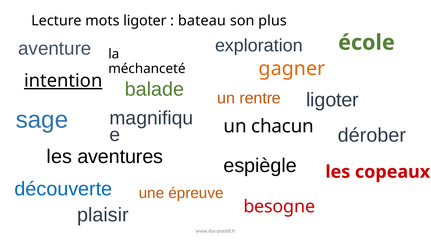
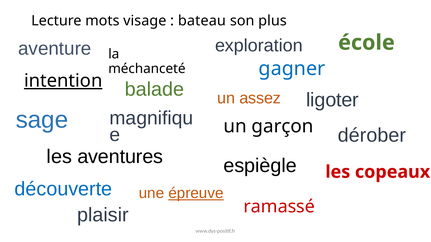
mots ligoter: ligoter -> visage (145, 21)
gagner colour: orange -> blue (292, 69)
rentre: rentre -> assez (260, 98)
chacun: chacun -> garçon (283, 126)
épreuve underline: none -> present (196, 194)
besogne: besogne -> ramassé (279, 207)
